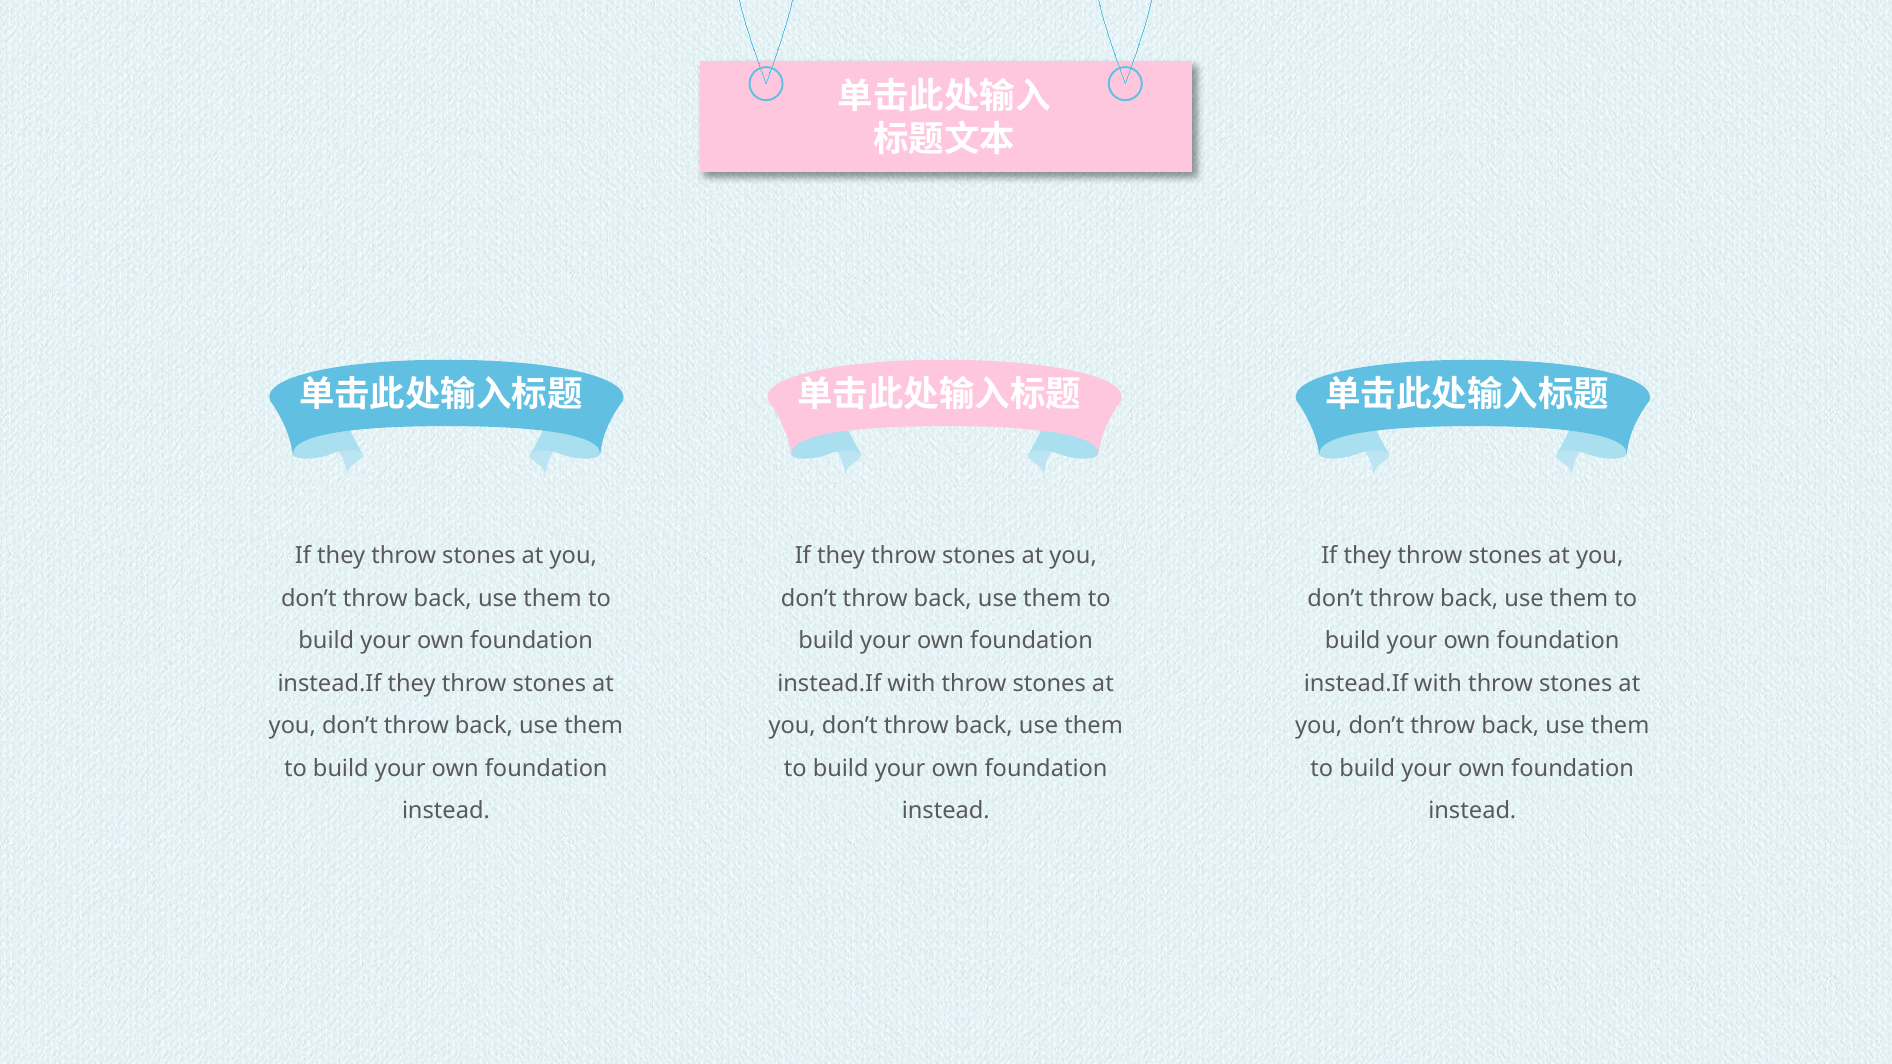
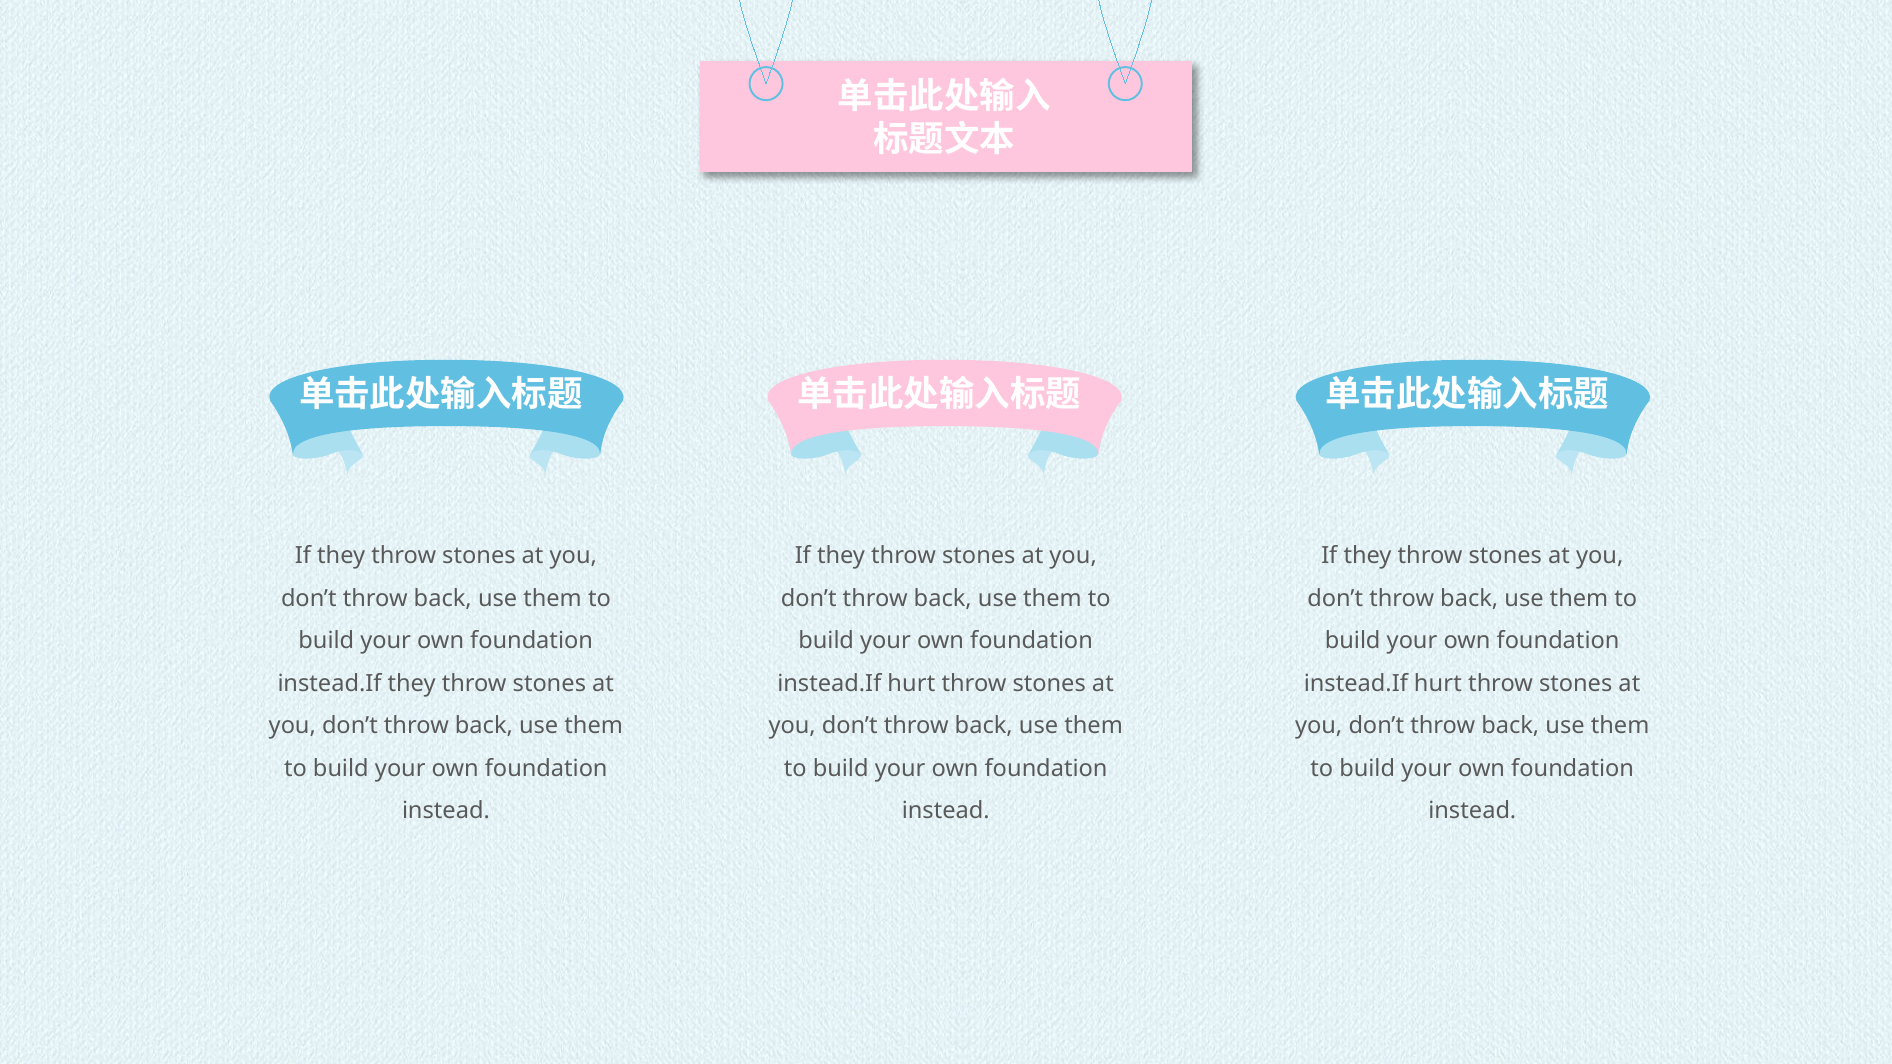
with: with -> hurt (911, 684)
with: with -> hurt (1438, 684)
